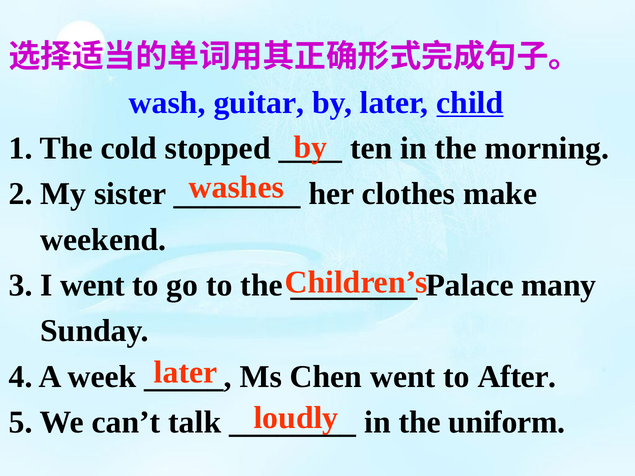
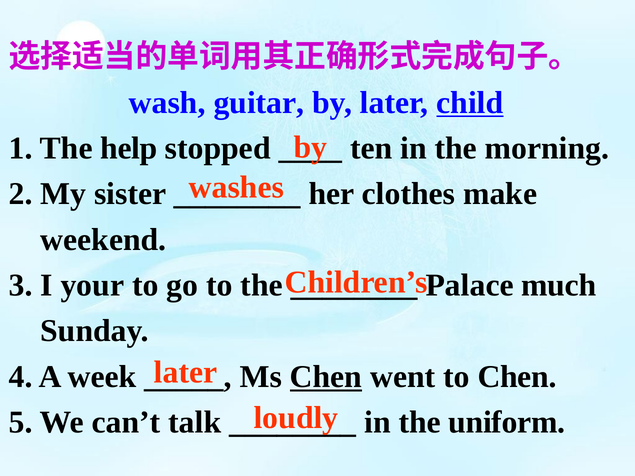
cold: cold -> help (129, 148)
I went: went -> your (92, 285)
many: many -> much (559, 285)
Chen underline: none -> present (326, 377)
to After: After -> Chen (517, 377)
